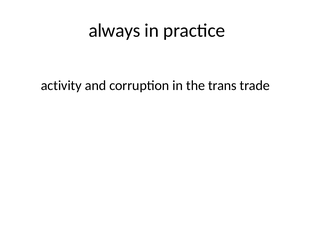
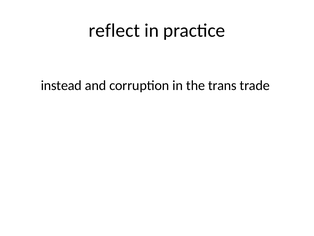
always: always -> reflect (114, 30)
activity: activity -> instead (61, 85)
